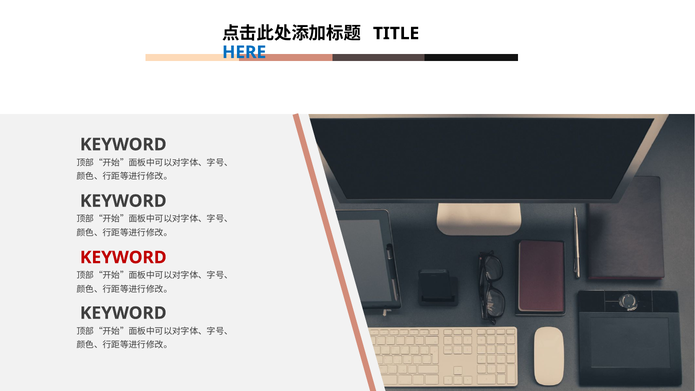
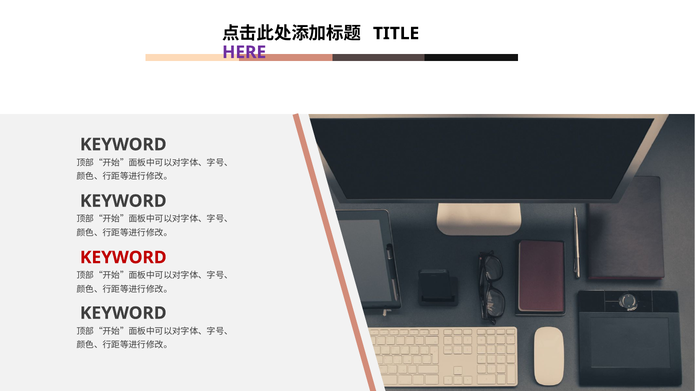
HERE colour: blue -> purple (244, 52)
